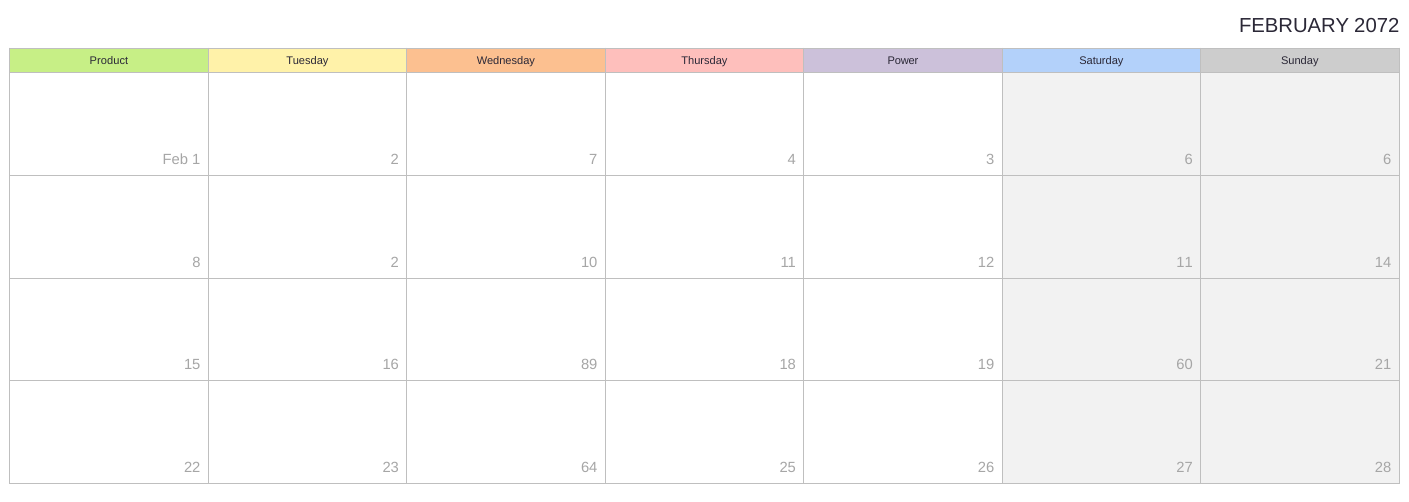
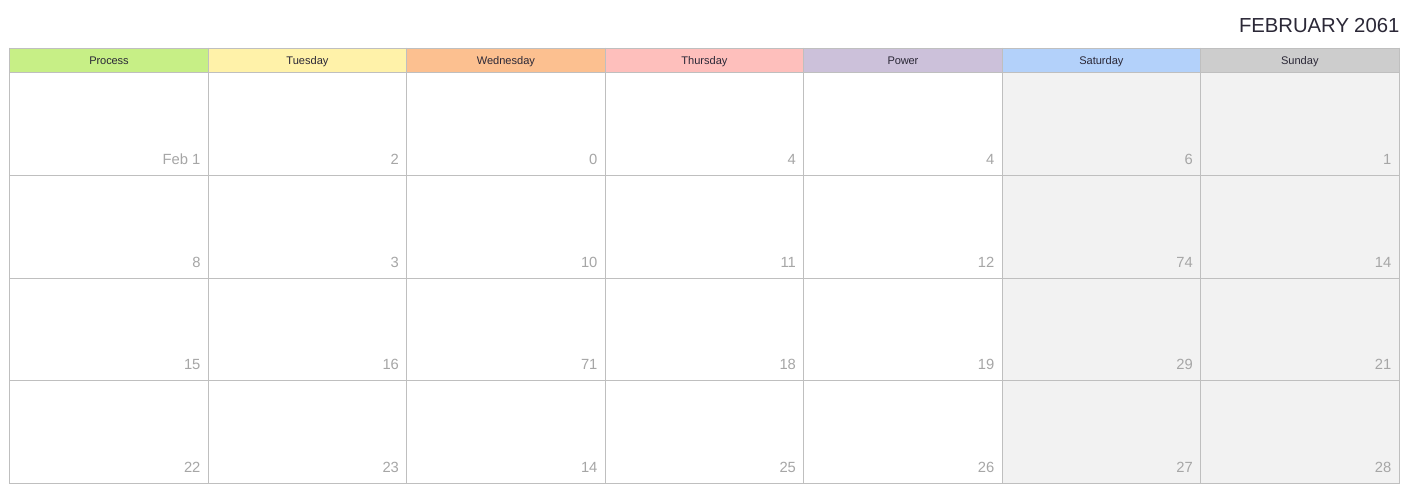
2072: 2072 -> 2061 (1377, 26)
Product: Product -> Process (109, 61)
7: 7 -> 0 (593, 160)
4 3: 3 -> 4 (990, 160)
6 6: 6 -> 1 (1387, 160)
8 2: 2 -> 3 (395, 262)
12 11: 11 -> 74 (1185, 262)
89: 89 -> 71 (589, 365)
60: 60 -> 29 (1185, 365)
23 64: 64 -> 14 (589, 468)
